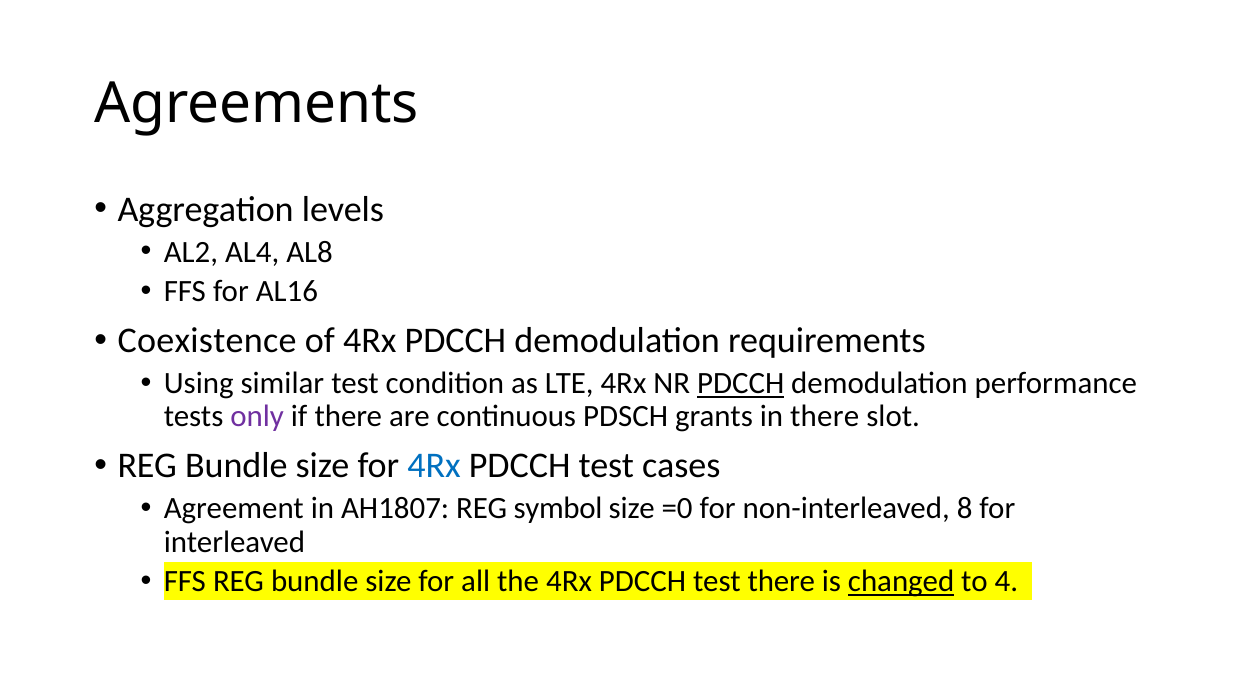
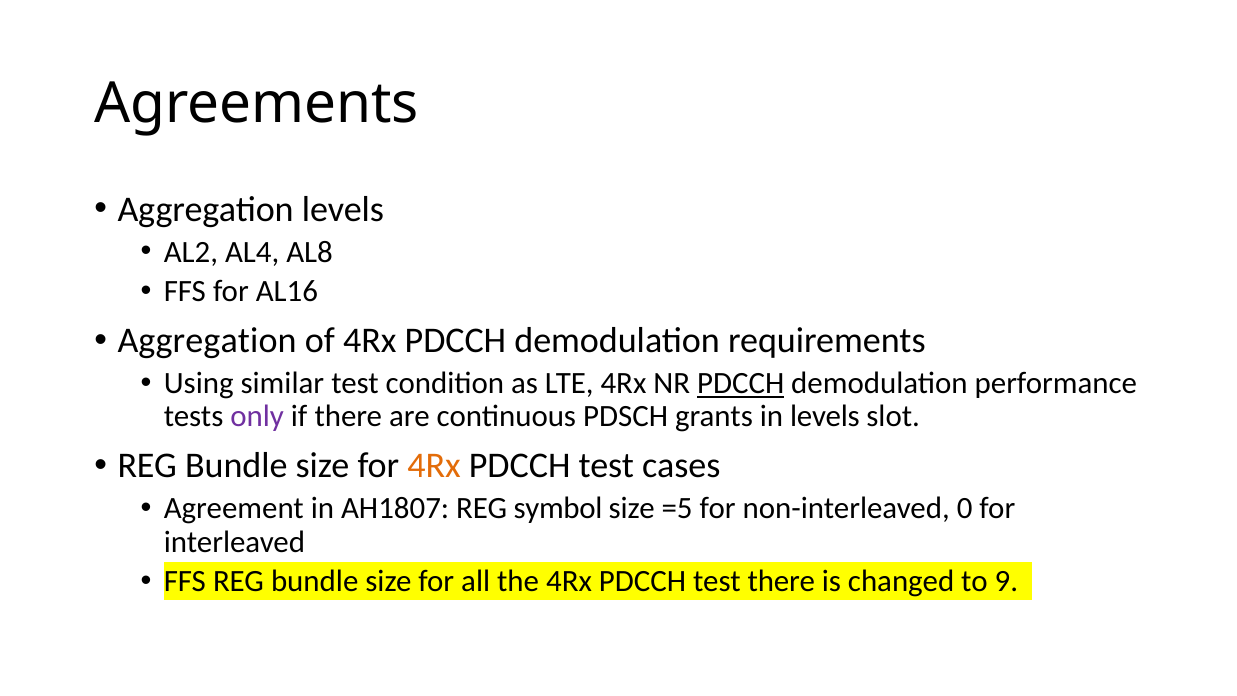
Coexistence: Coexistence -> Aggregation (207, 341)
in there: there -> levels (825, 417)
4Rx colour: blue -> orange (434, 466)
=0: =0 -> =5 (677, 508)
8: 8 -> 0 (965, 508)
changed underline: present -> none (901, 582)
4: 4 -> 9 (1006, 582)
